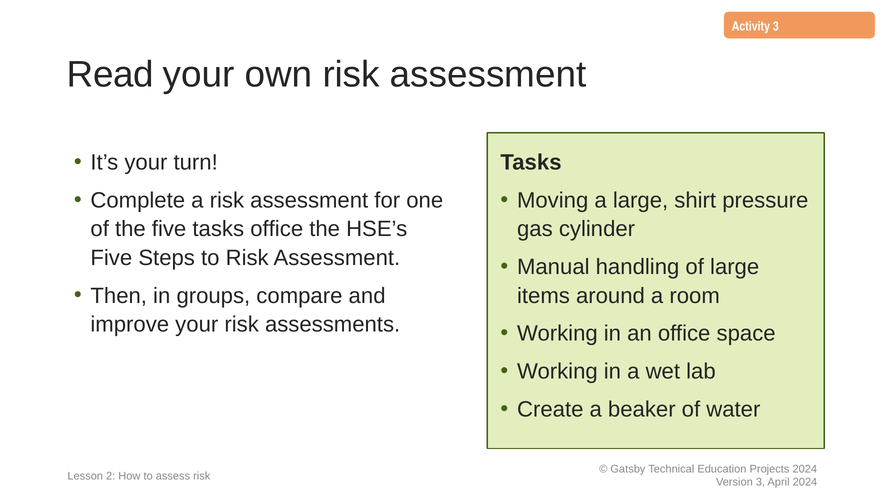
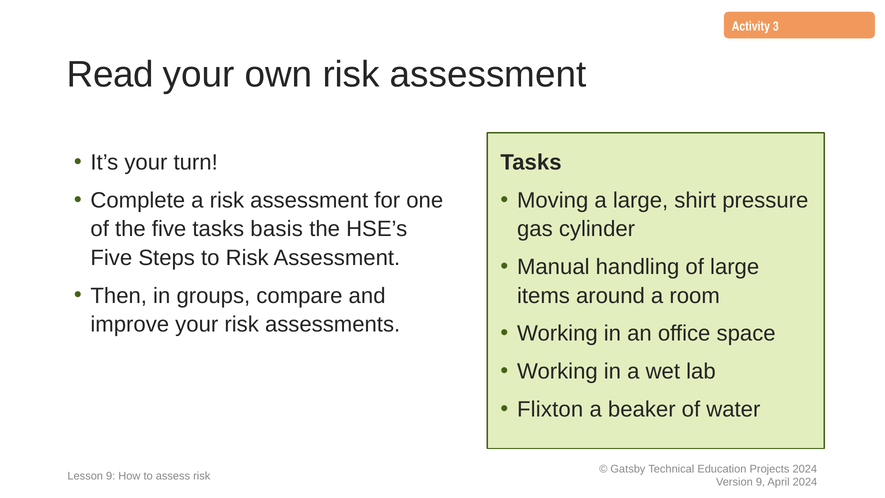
tasks office: office -> basis (277, 229)
Create: Create -> Flixton (550, 409)
Lesson 2: 2 -> 9 (111, 476)
3: 3 -> 9 (760, 482)
